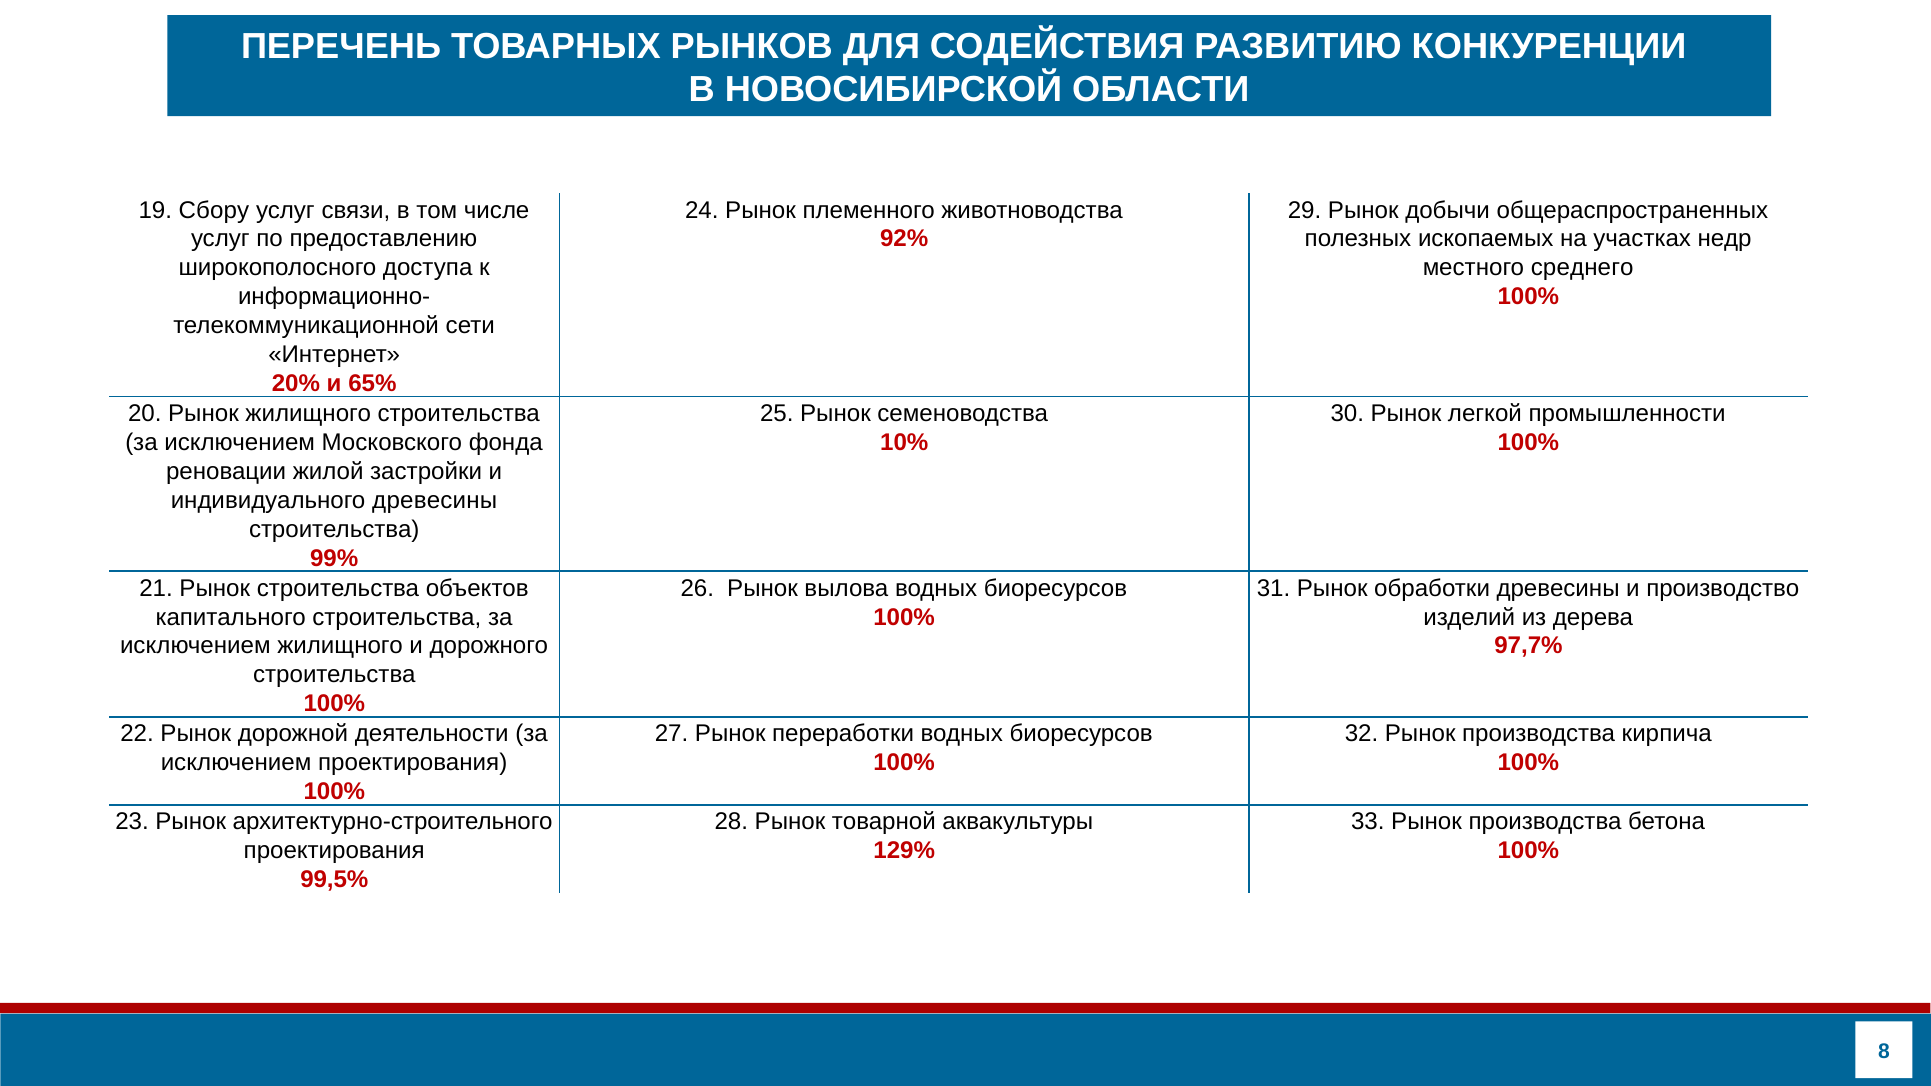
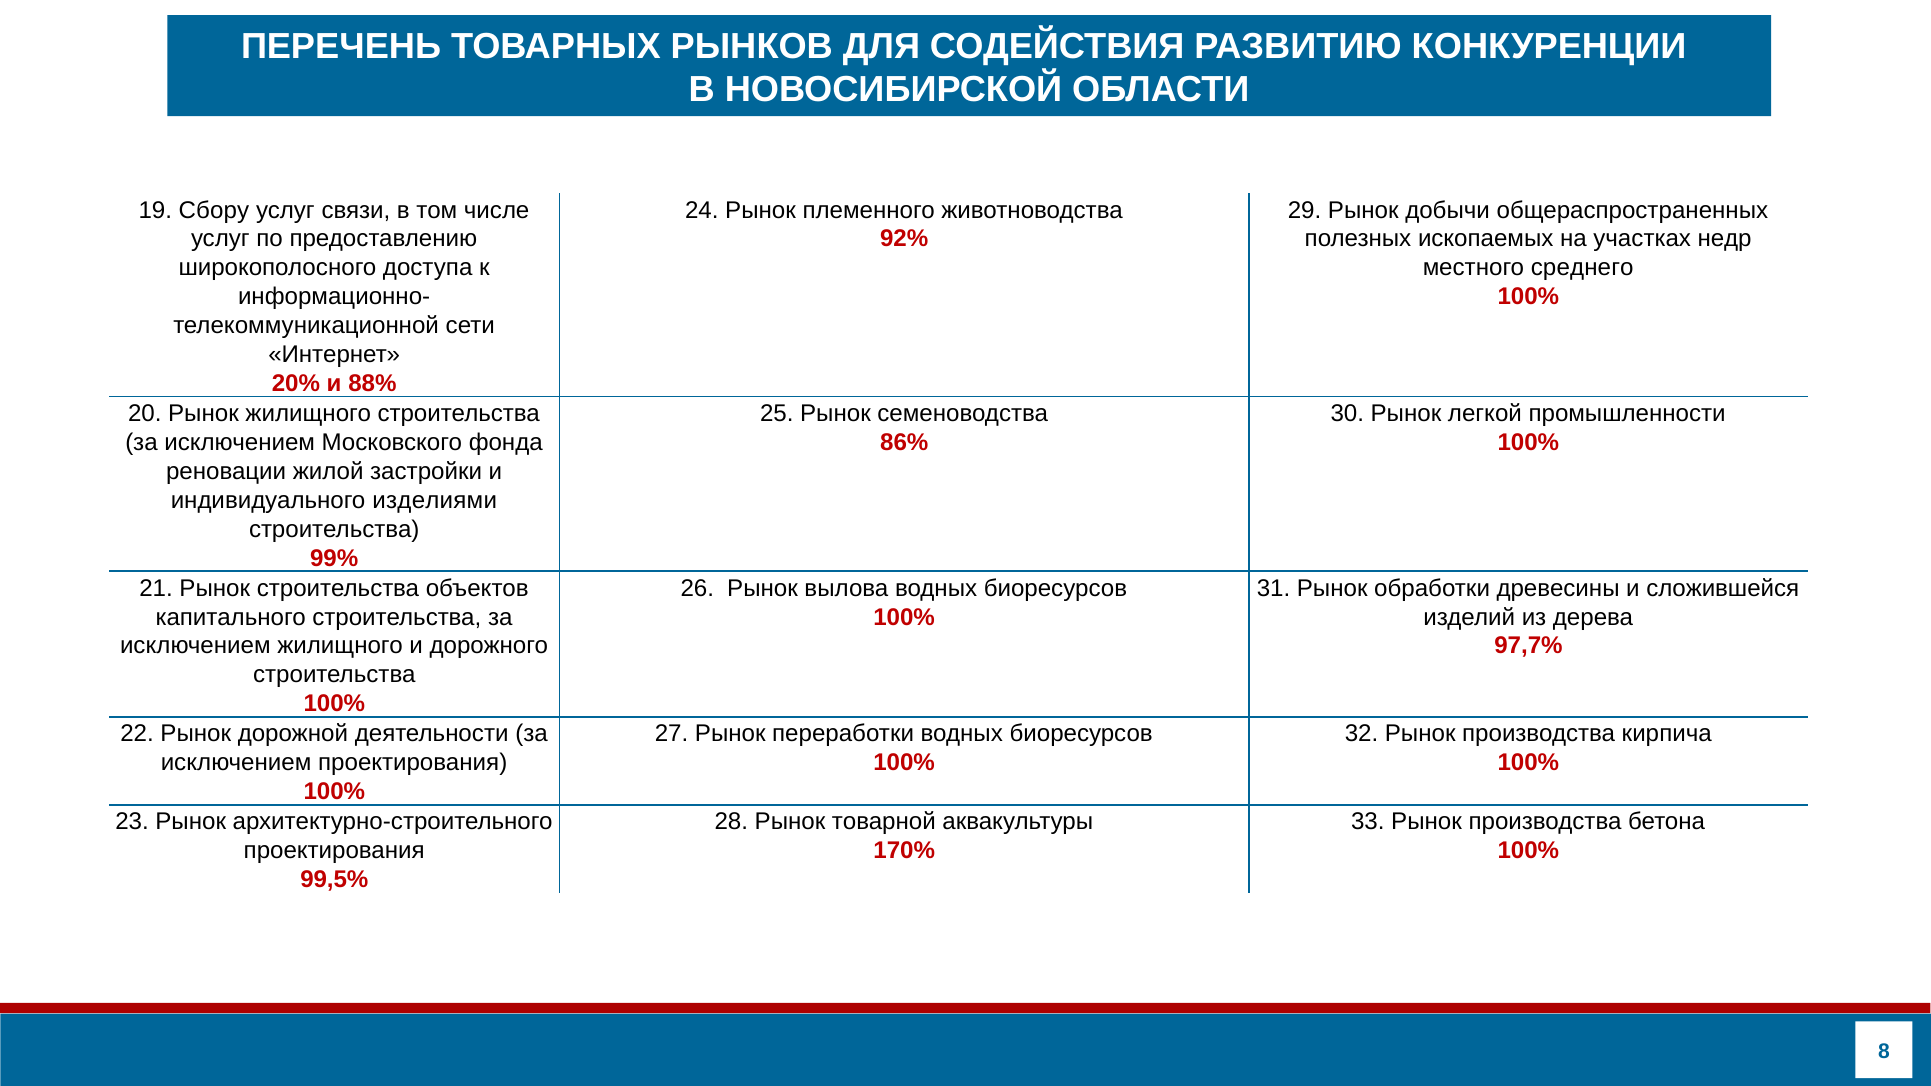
65%: 65% -> 88% (372, 384)
10%: 10% -> 86% (904, 443)
индивидуального древесины: древесины -> изделиями (435, 500)
производство: производство -> сложившейся (1723, 588)
129%: 129% -> 170% (904, 851)
